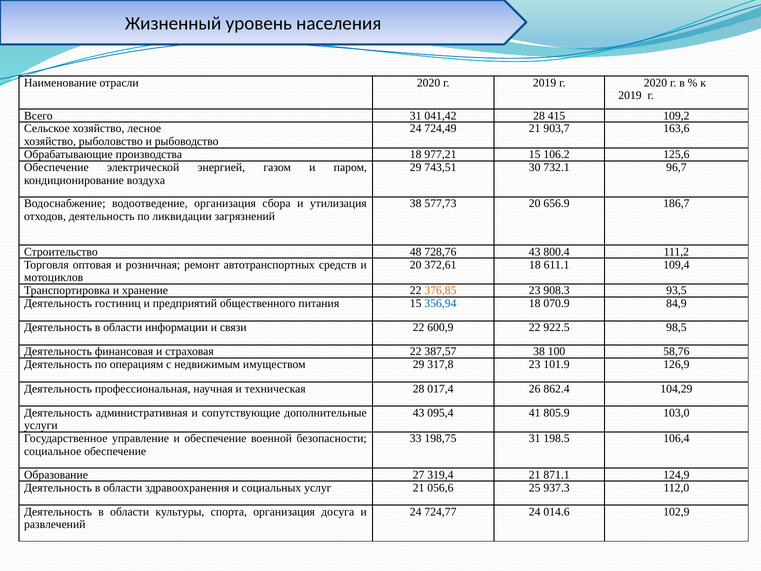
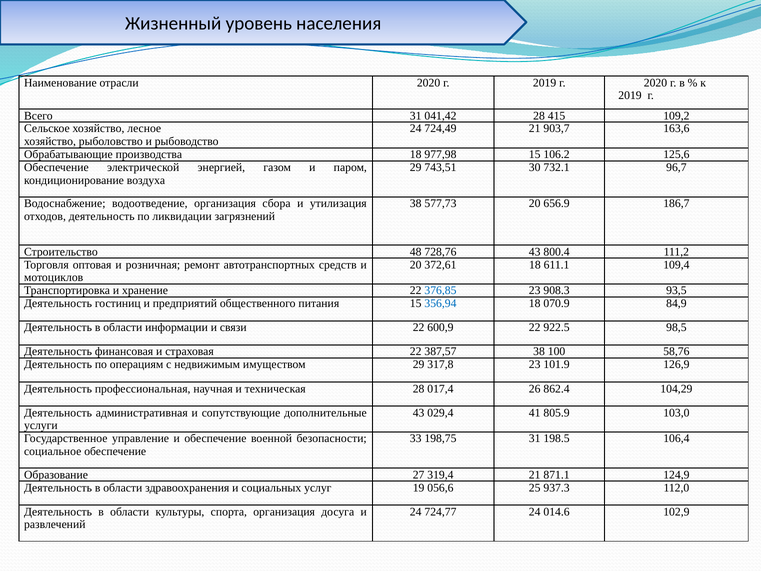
977,21: 977,21 -> 977,98 (440, 155)
376,85 colour: orange -> blue (440, 290)
095,4: 095,4 -> 029,4 (440, 413)
услуг 21: 21 -> 19 (419, 487)
